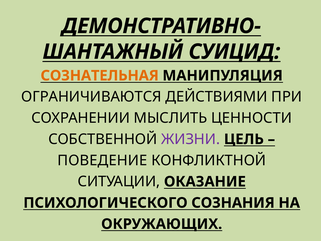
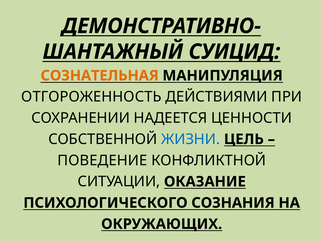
ОГРАНИЧИВАЮТСЯ: ОГРАНИЧИВАЮТСЯ -> ОТГОРОЖЕННОСТЬ (91, 97)
МЫСЛИТЬ: МЫСЛИТЬ -> НАДЕЕТСЯ (171, 118)
ЖИЗНИ colour: purple -> blue (191, 139)
